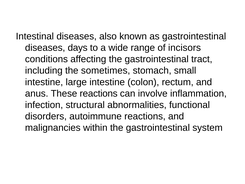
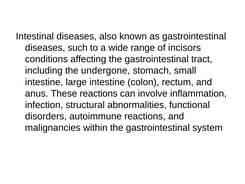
days: days -> such (78, 48)
sometimes: sometimes -> undergone (106, 71)
